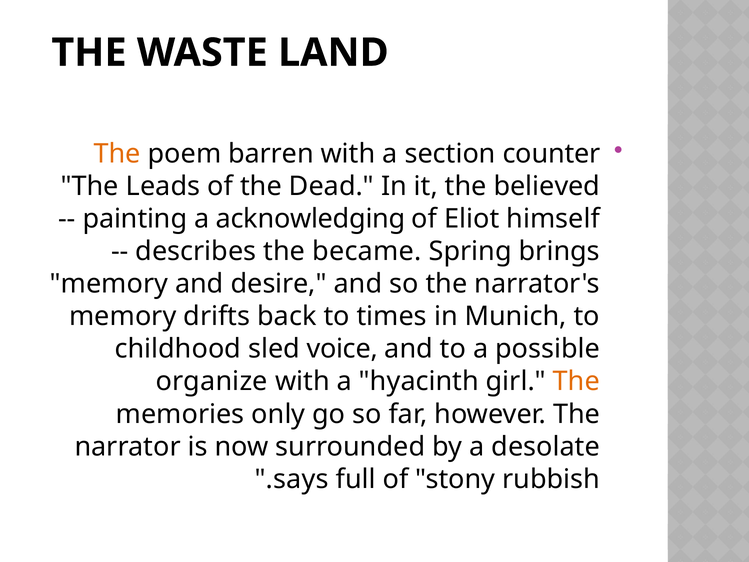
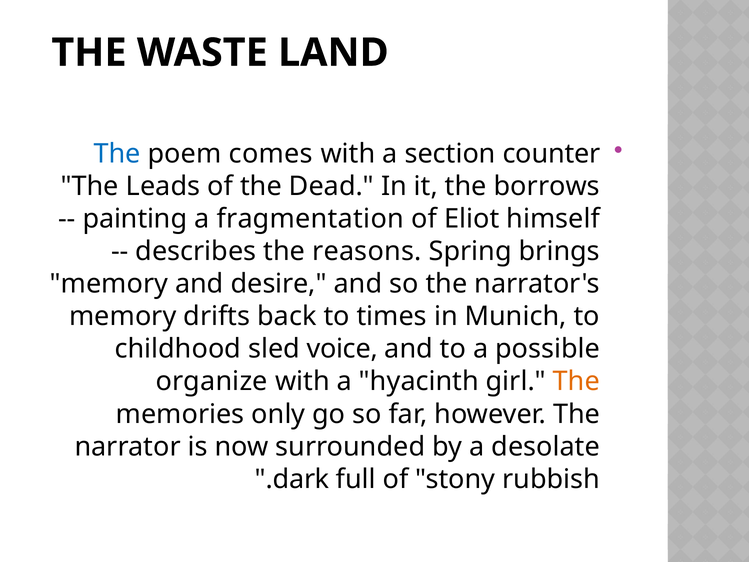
The colour: orange -> blue (117, 154)
barren: barren -> comes (271, 154)
believed: believed -> borrows (547, 186)
acknowledging: acknowledging -> fragmentation (310, 219)
became: became -> reasons (367, 251)
says: says -> dark (301, 479)
